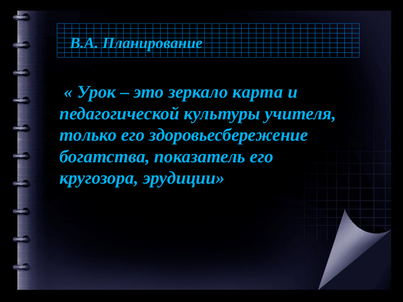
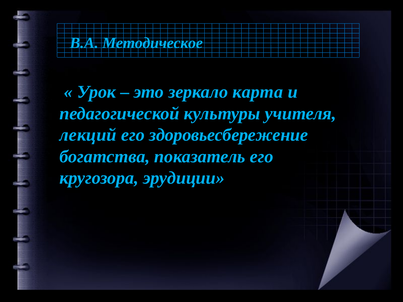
Планирование: Планирование -> Методическое (153, 43)
только: только -> лекций (88, 135)
